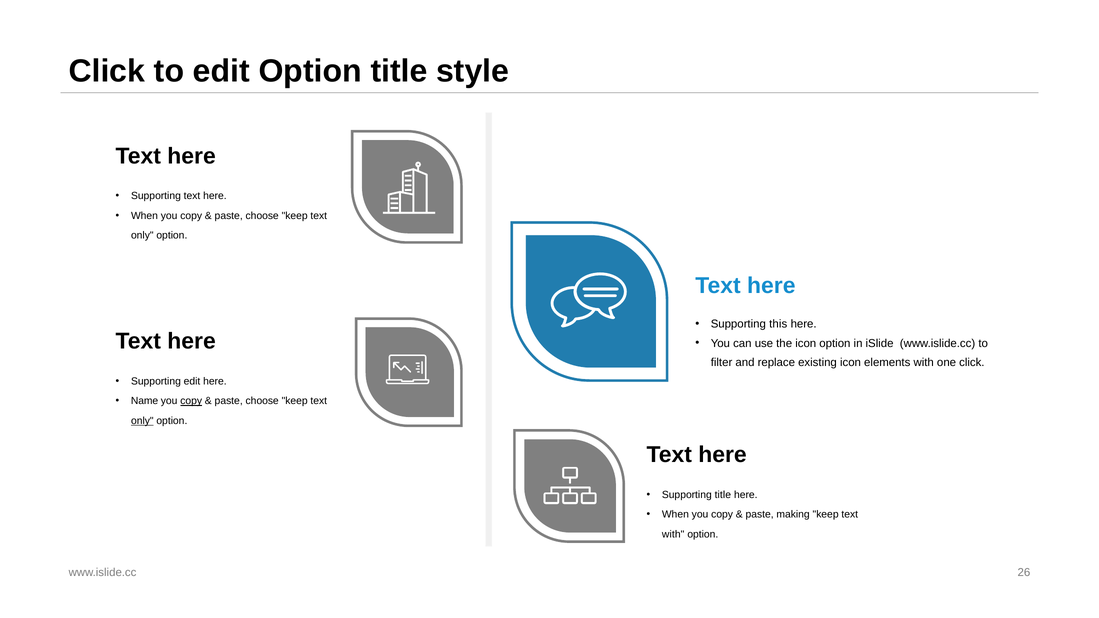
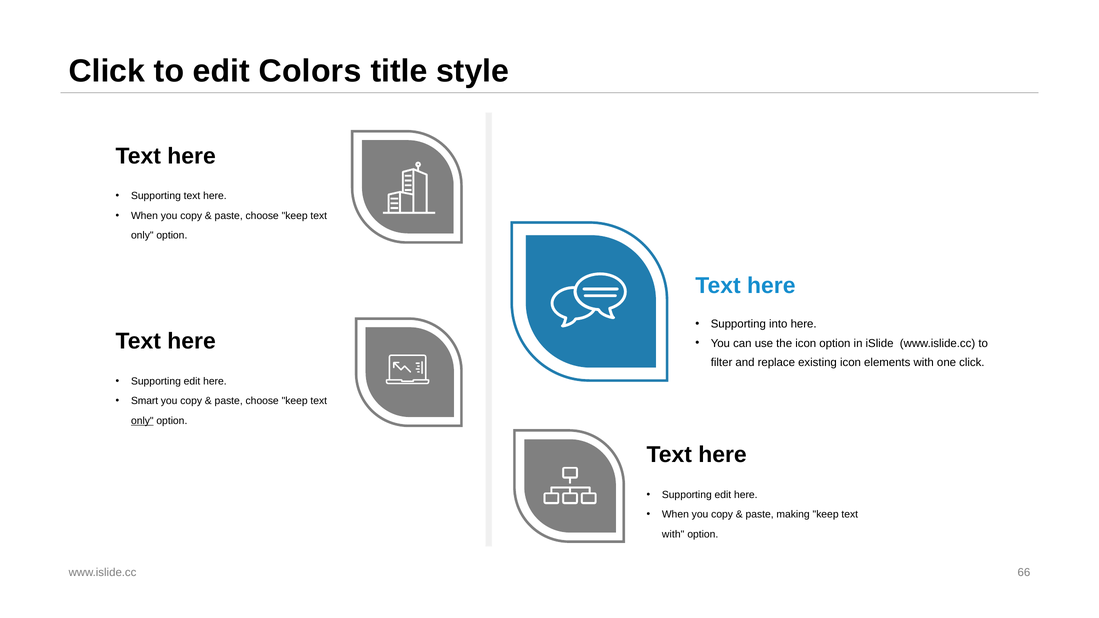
edit Option: Option -> Colors (310, 71)
this: this -> into (778, 324)
Name: Name -> Smart (145, 401)
copy underline: present -> none (191, 401)
title: title -> edit (723, 495)
26: 26 -> 66 (1024, 573)
